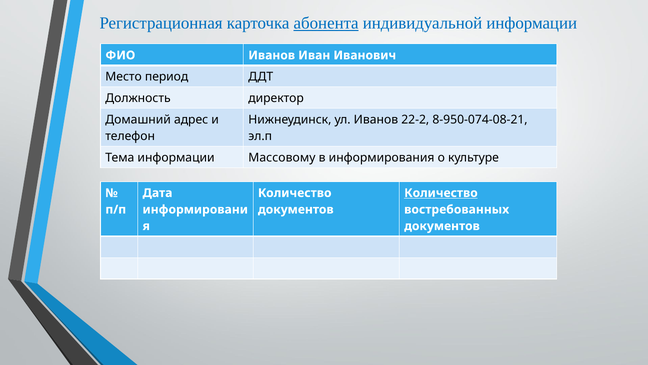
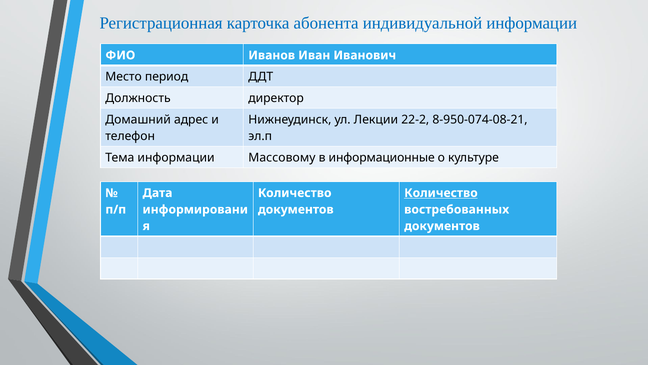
абонента underline: present -> none (326, 23)
ул Иванов: Иванов -> Лекции (376, 119)
информирования: информирования -> информационные (382, 157)
